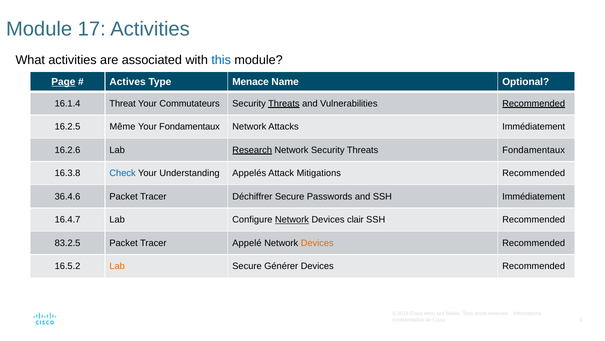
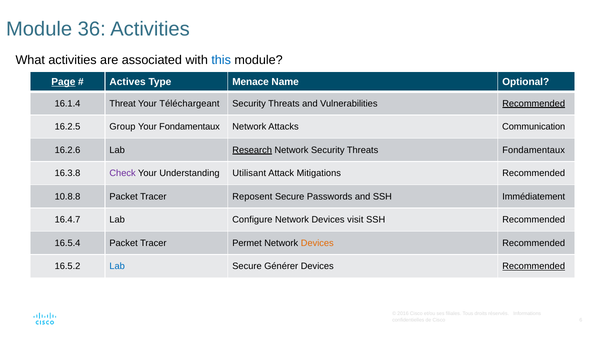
17: 17 -> 36 (92, 29)
Commutateurs: Commutateurs -> Téléchargeant (189, 103)
Threats underline: present -> none (284, 103)
Même: Même -> Group (122, 127)
Attacks Immédiatement: Immédiatement -> Communication (534, 127)
Check colour: blue -> purple (123, 173)
Appelés: Appelés -> Utilisant (249, 173)
36.4.6: 36.4.6 -> 10.8.8 (68, 196)
Déchiffrer: Déchiffrer -> Reposent (252, 196)
Network underline: present -> none (292, 219)
clair: clair -> visit (355, 219)
83.2.5: 83.2.5 -> 16.5.4 (68, 242)
Appelé: Appelé -> Permet (247, 242)
Lab colour: orange -> blue (117, 266)
Recommended underline: none -> present (534, 266)
